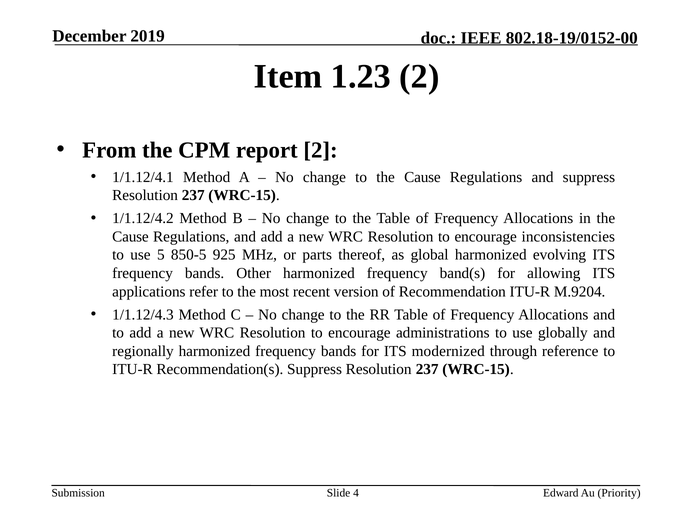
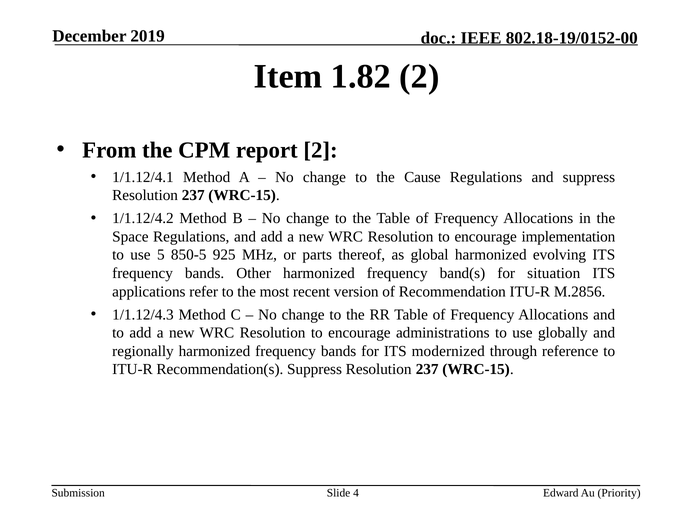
1.23: 1.23 -> 1.82 (361, 77)
Cause: Cause -> Space (130, 237)
inconsistencies: inconsistencies -> implementation (568, 237)
allowing: allowing -> situation (554, 274)
M.9204: M.9204 -> M.2856 (580, 292)
